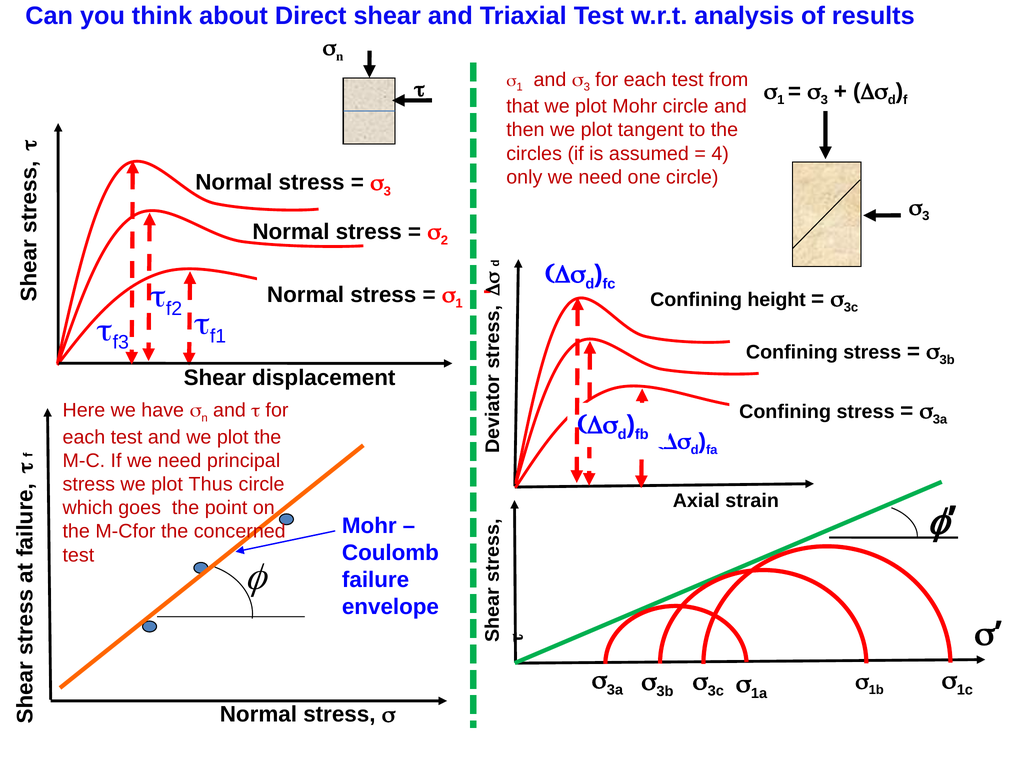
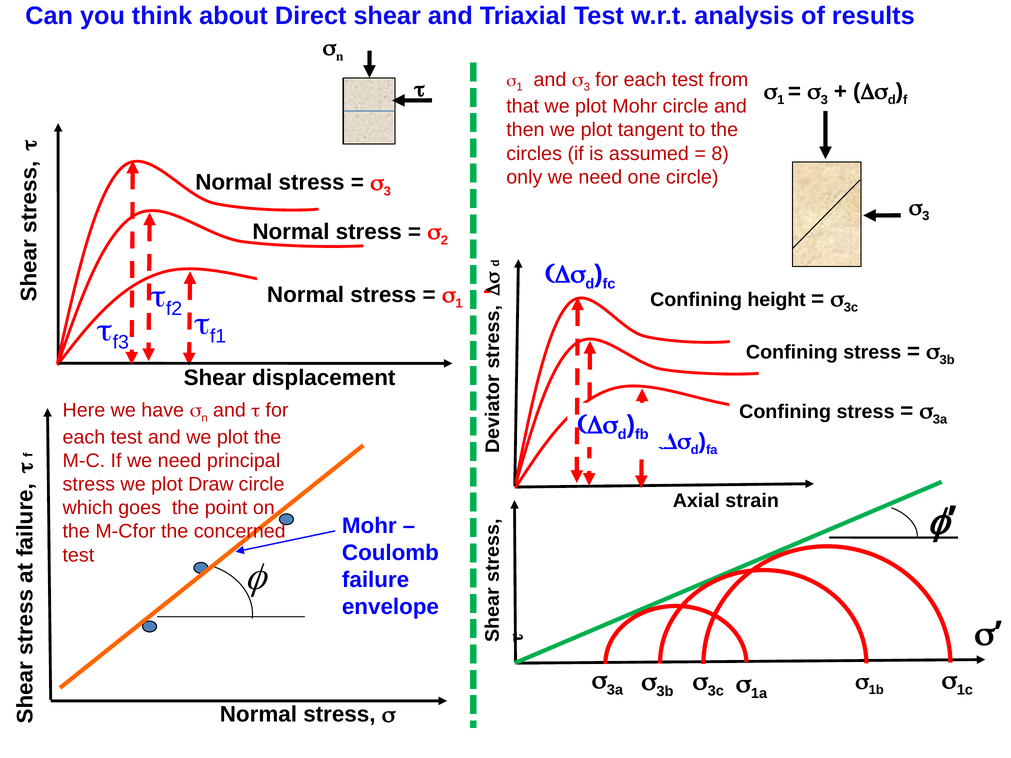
4: 4 -> 8 (720, 154)
Thus: Thus -> Draw (211, 484)
